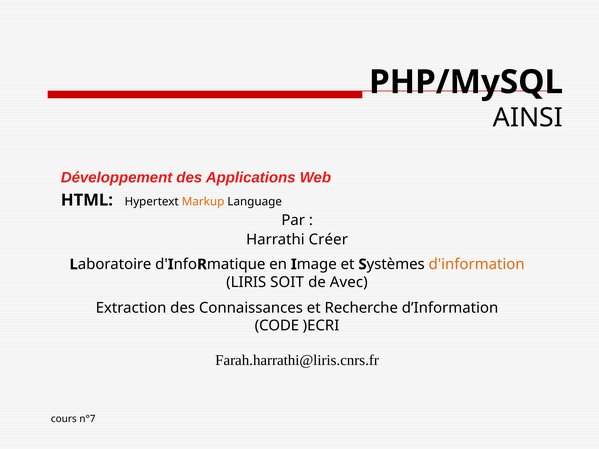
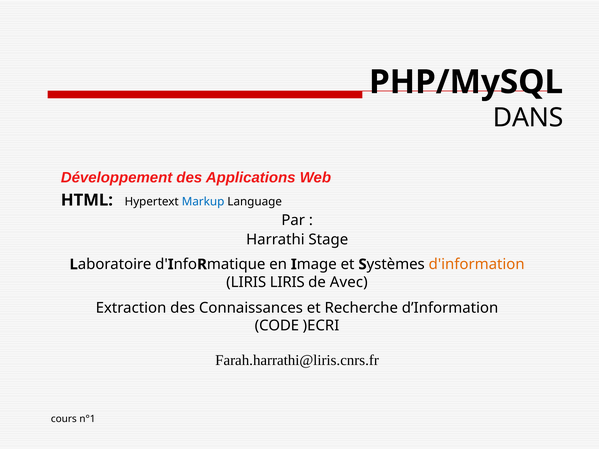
AINSI: AINSI -> DANS (528, 118)
Markup colour: orange -> blue (203, 202)
Créer: Créer -> Stage (328, 240)
LIRIS SOIT: SOIT -> LIRIS (287, 282)
n°7: n°7 -> n°1 (87, 419)
